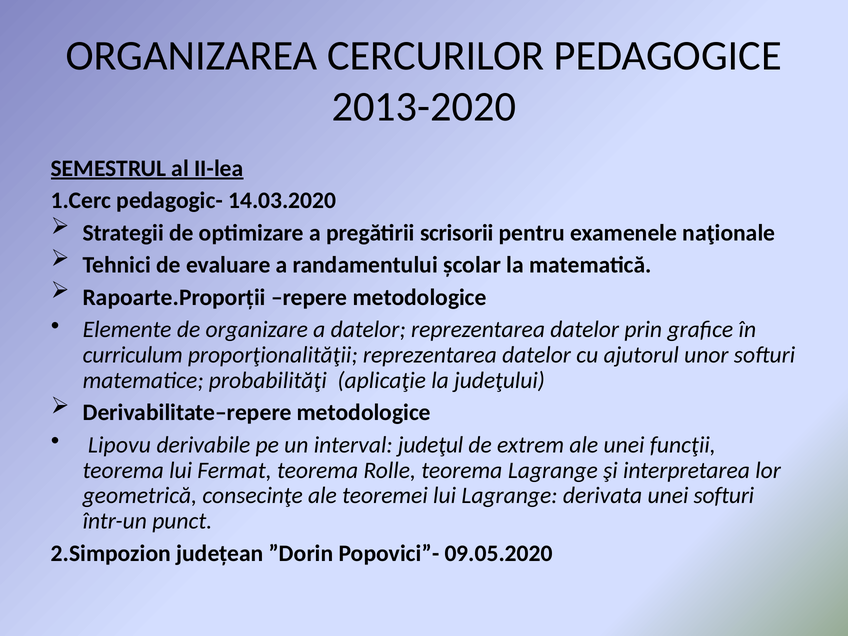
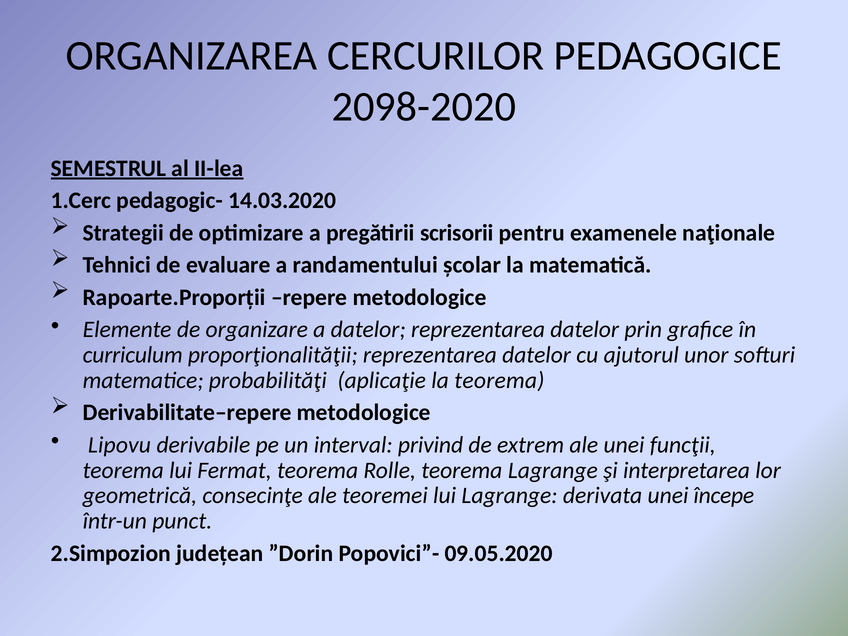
2013-2020: 2013-2020 -> 2098-2020 (424, 107)
la judeţului: judeţului -> teorema (499, 380)
judeţul: judeţul -> privind (431, 445)
unei softuri: softuri -> începe (724, 496)
